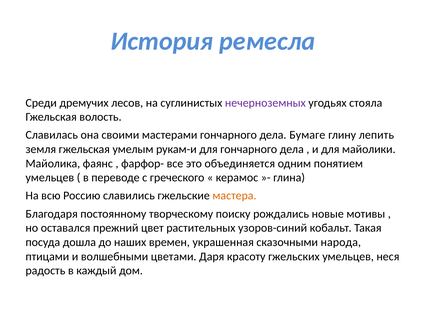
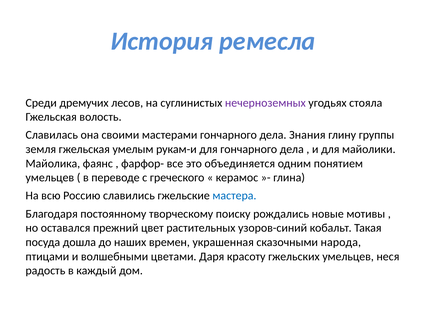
Бумаге: Бумаге -> Знания (307, 135)
лепить: лепить -> группы (376, 135)
мастера colour: orange -> blue (234, 195)
